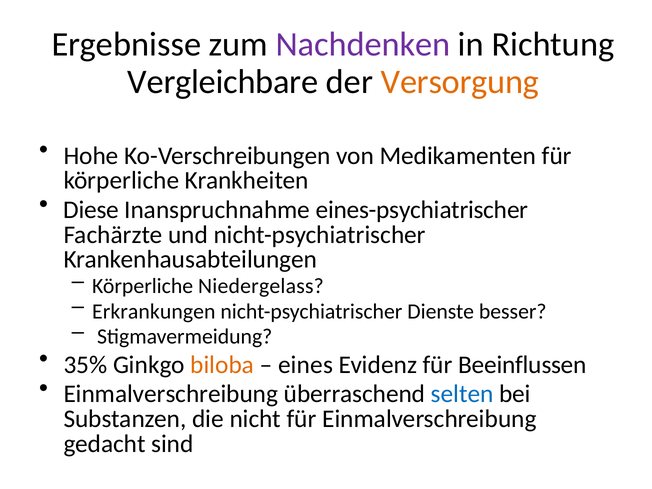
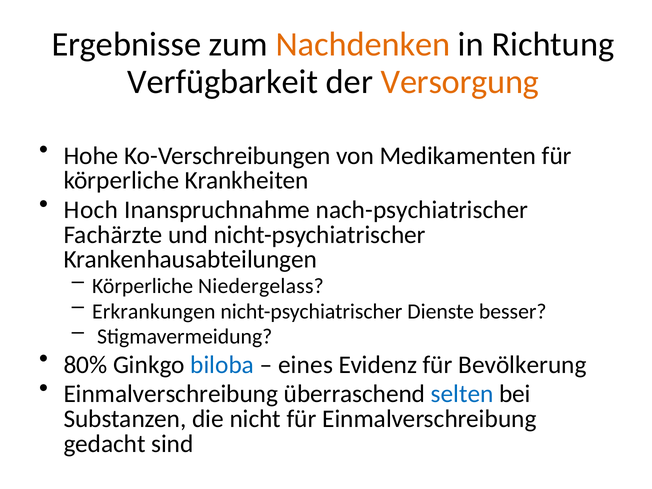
Nachdenken colour: purple -> orange (363, 44)
Vergleichbare: Vergleichbare -> Verfügbarkeit (223, 82)
Diese: Diese -> Hoch (91, 210)
eines-psychiatrischer: eines-psychiatrischer -> nach-psychiatrischer (422, 210)
35%: 35% -> 80% (85, 365)
biloba colour: orange -> blue (222, 365)
Beeinflussen: Beeinflussen -> Bevölkerung (522, 365)
